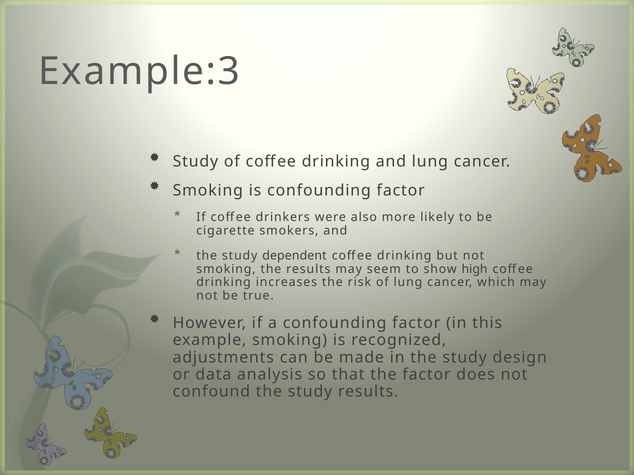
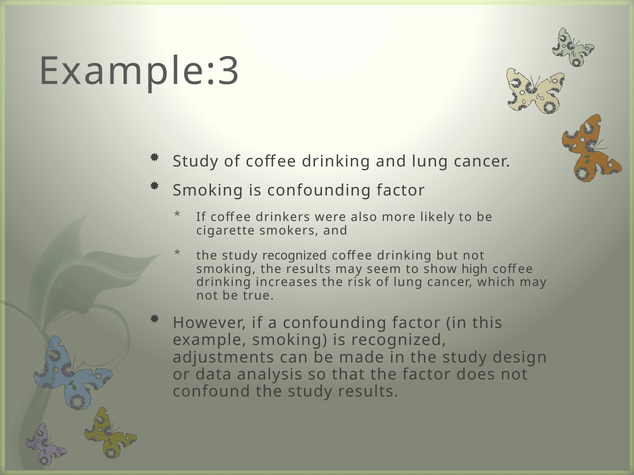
study dependent: dependent -> recognized (295, 256)
